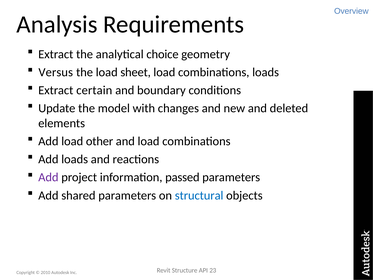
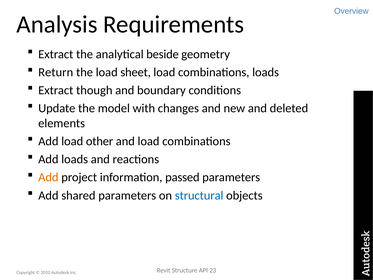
choice: choice -> beside (163, 54)
Versus: Versus -> Return (56, 72)
certain: certain -> though (94, 90)
Add colour: purple -> orange (48, 177)
